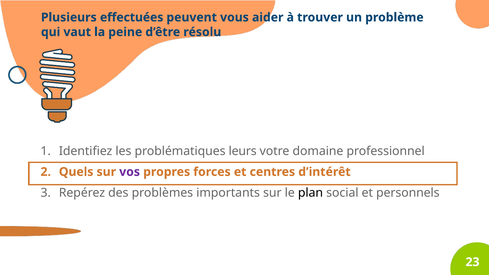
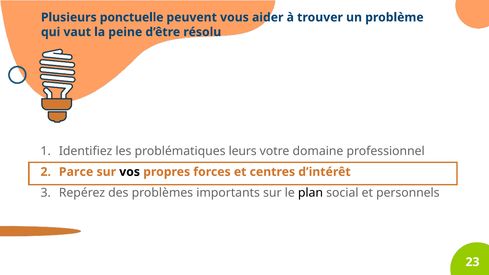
effectuées: effectuées -> ponctuelle (132, 17)
Quels: Quels -> Parce (76, 172)
vos colour: purple -> black (130, 172)
